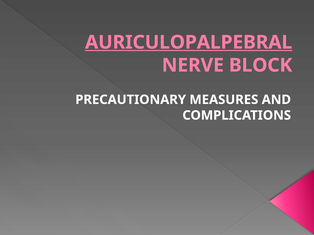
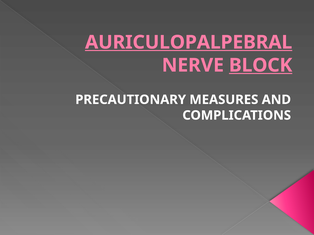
BLOCK underline: none -> present (261, 65)
